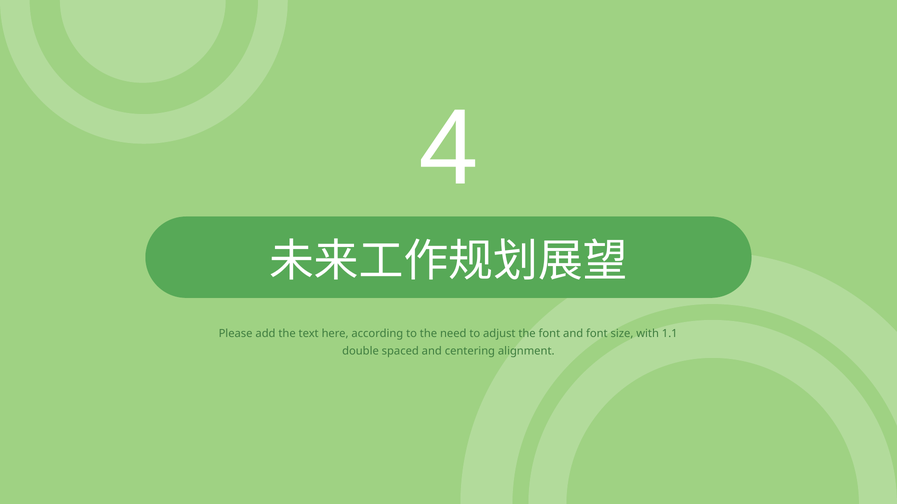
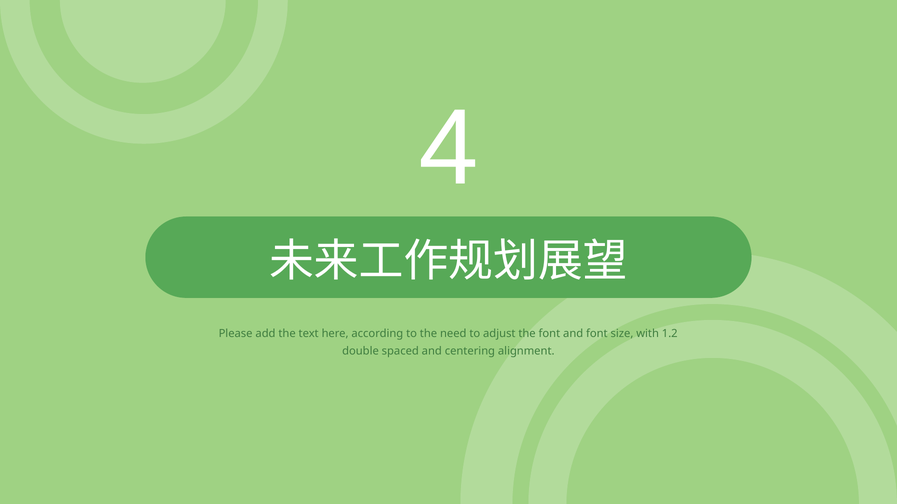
1.1: 1.1 -> 1.2 (670, 334)
